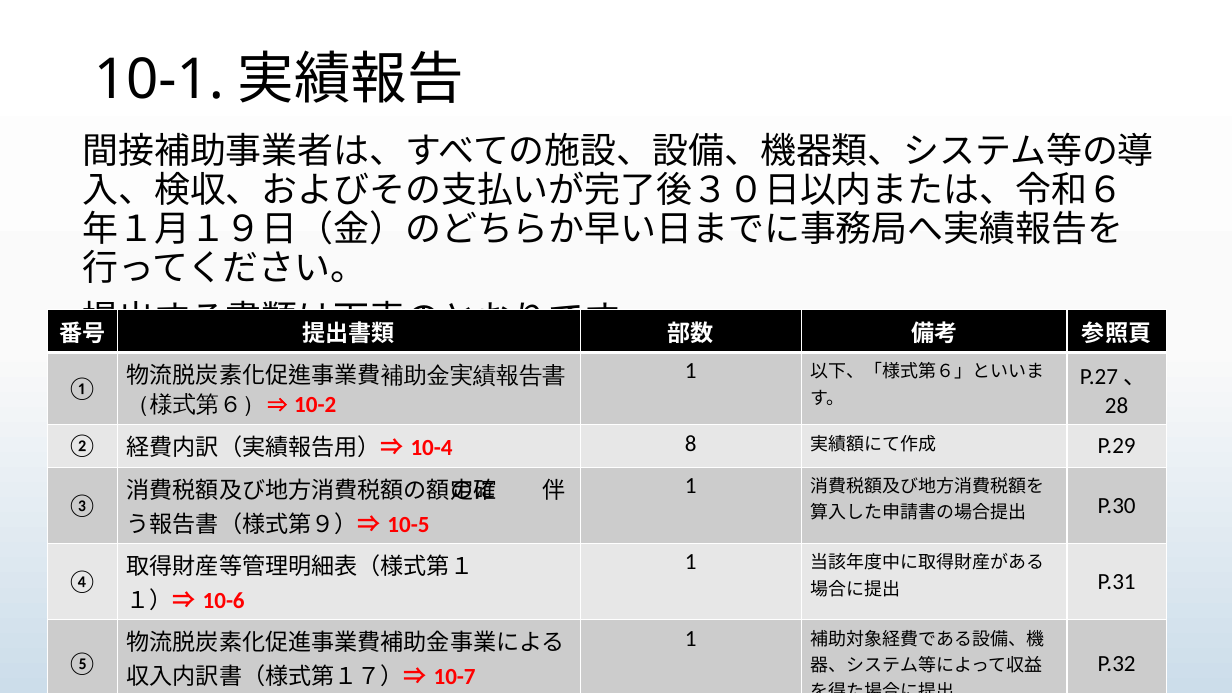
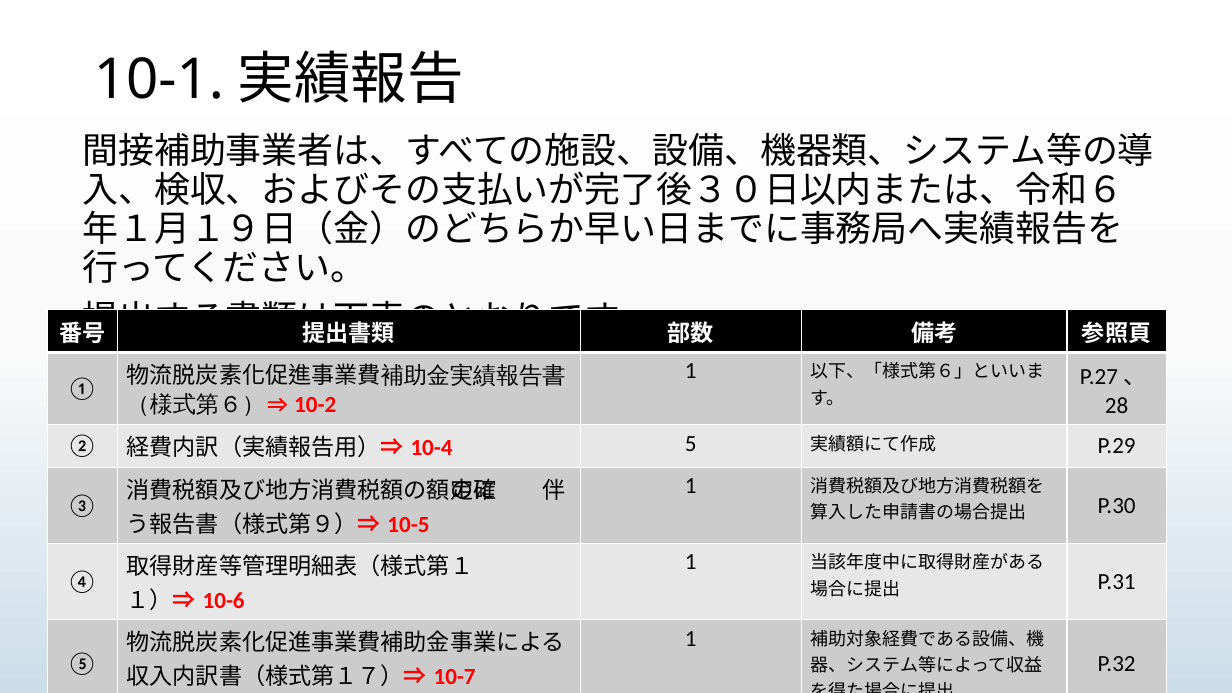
8: 8 -> 5 (691, 443)
